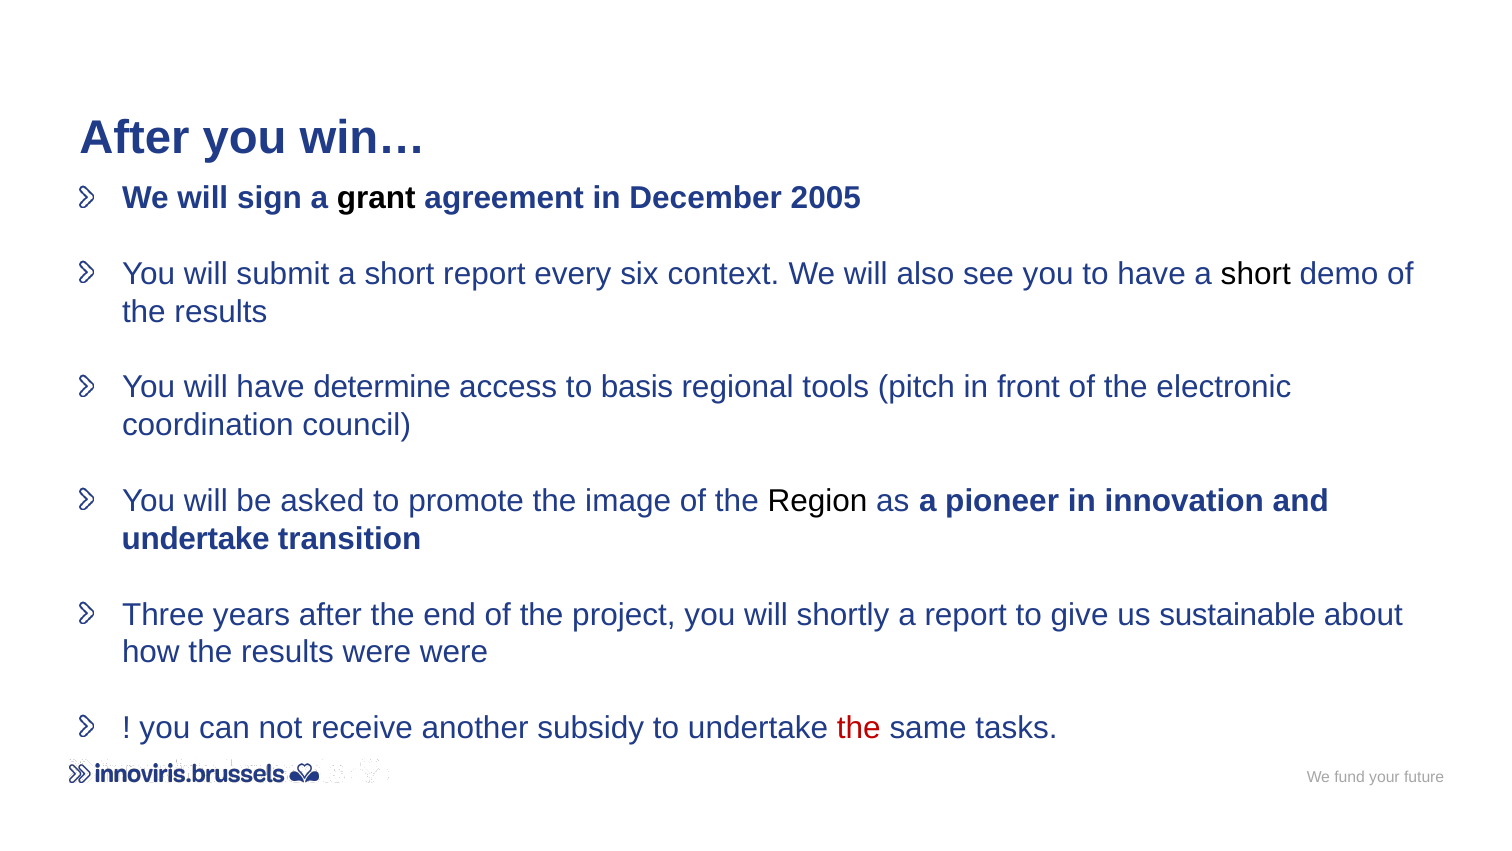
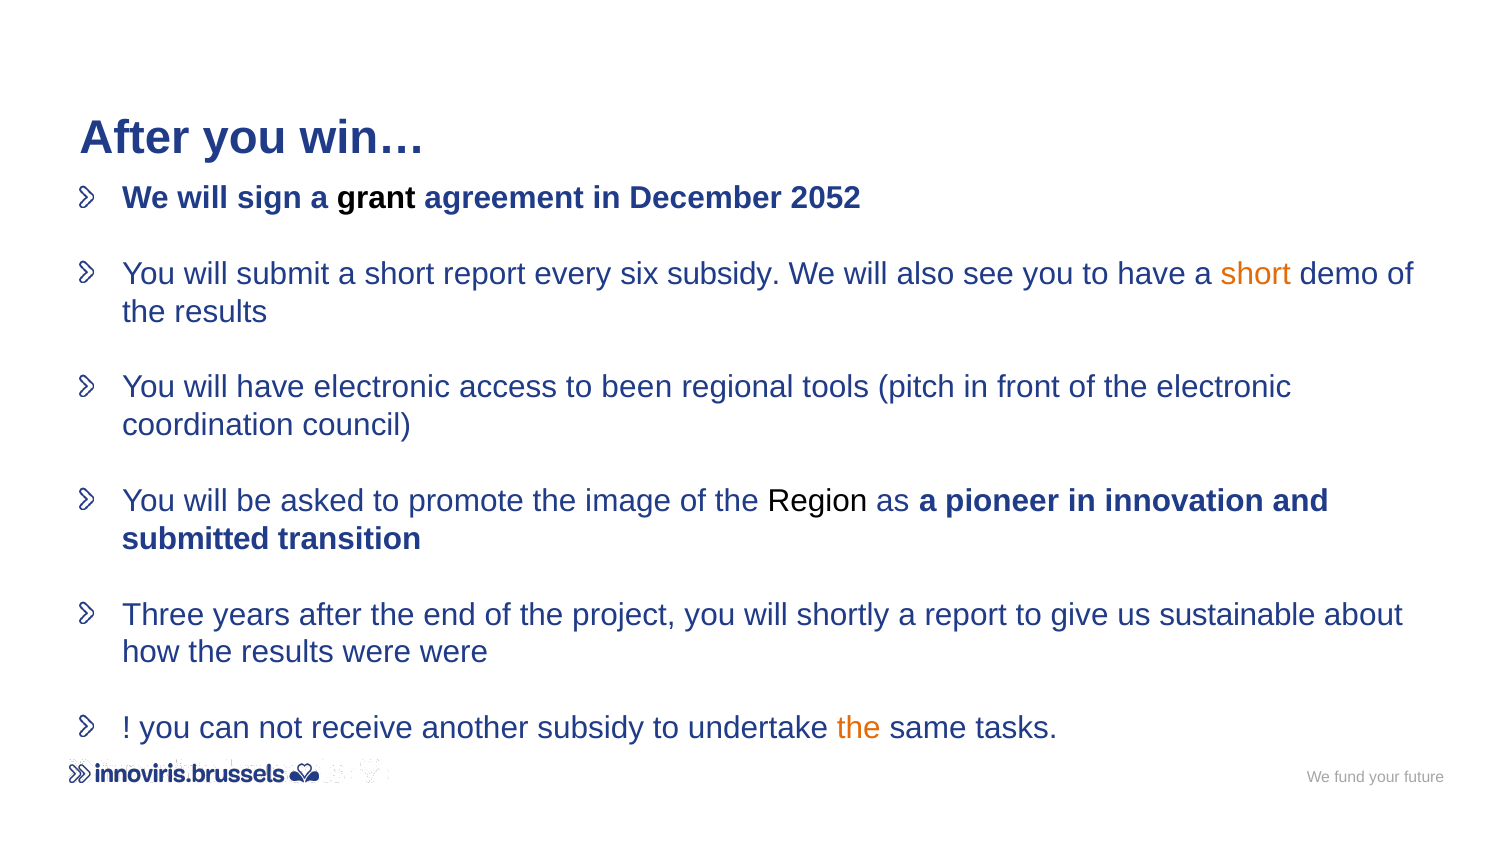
2005: 2005 -> 2052 (826, 198)
six context: context -> subsidy (724, 274)
short colour: black -> orange (1256, 274)
have determine: determine -> electronic (382, 387)
basis: basis -> been (637, 387)
undertake: undertake -> submitted (196, 539)
the colour: red -> orange (859, 728)
